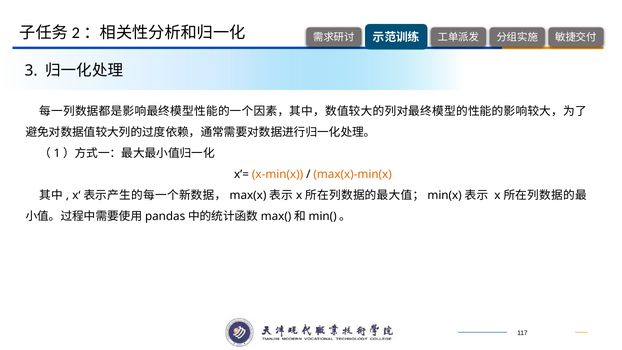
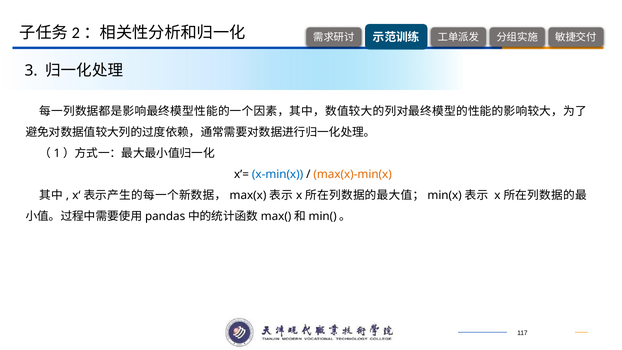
x-min(x colour: orange -> blue (278, 174)
